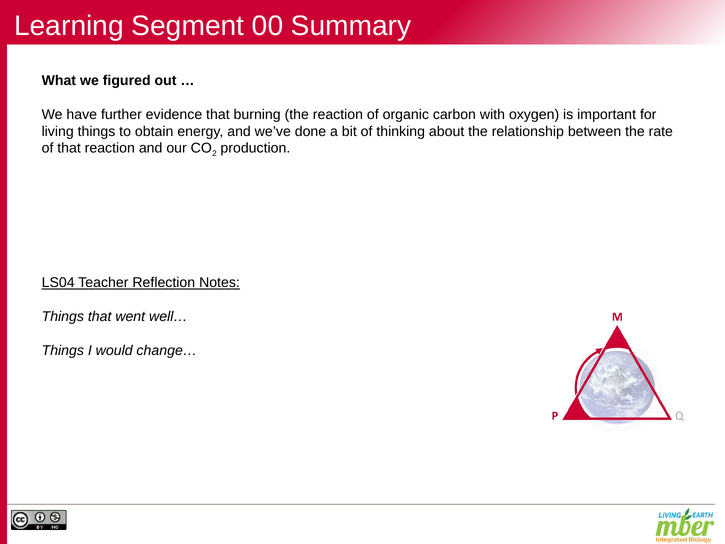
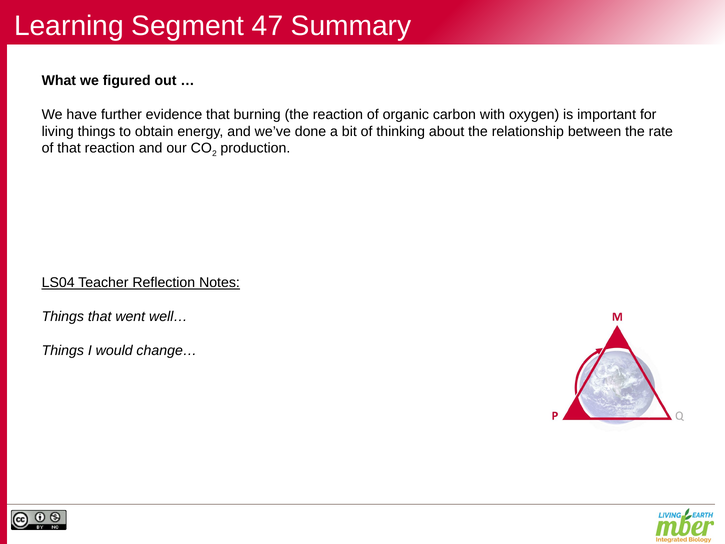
00: 00 -> 47 (268, 26)
